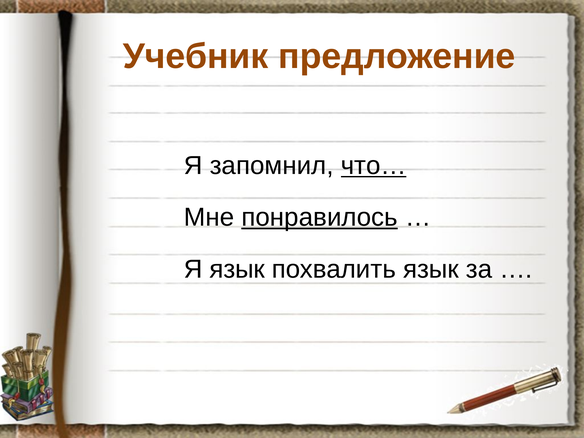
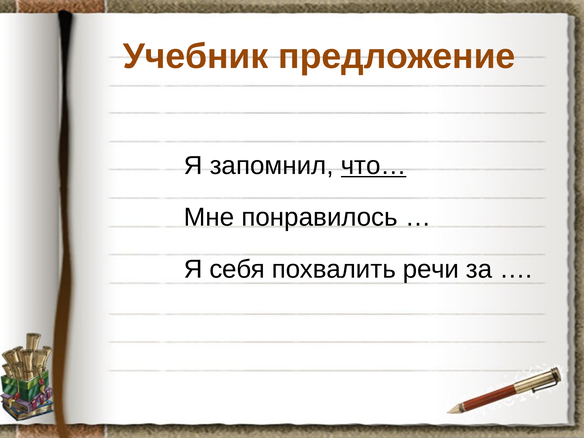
понравилось underline: present -> none (320, 217)
Я язык: язык -> себя (237, 269)
похвалить язык: язык -> речи (431, 269)
